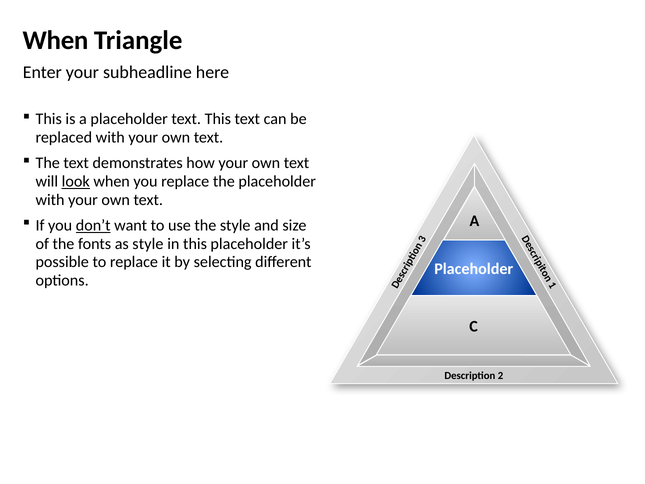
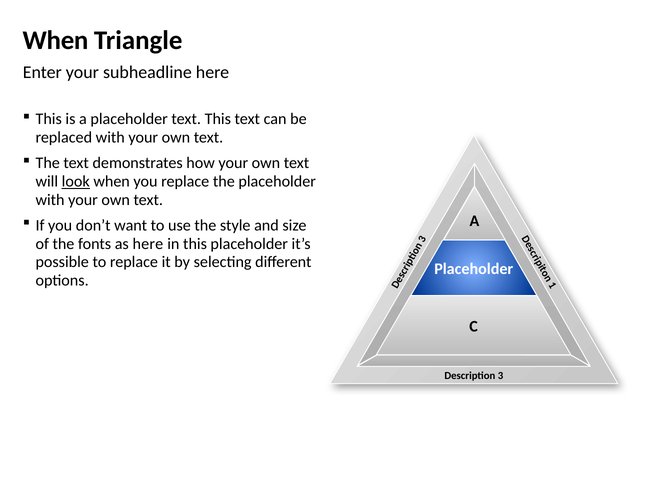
don’t underline: present -> none (93, 225)
as style: style -> here (148, 244)
Description 2: 2 -> 3 (500, 376)
